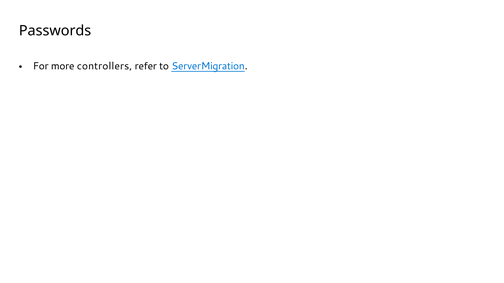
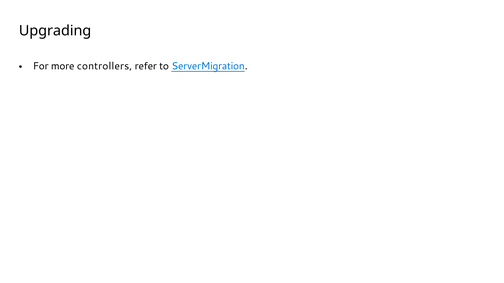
Passwords: Passwords -> Upgrading (55, 31)
